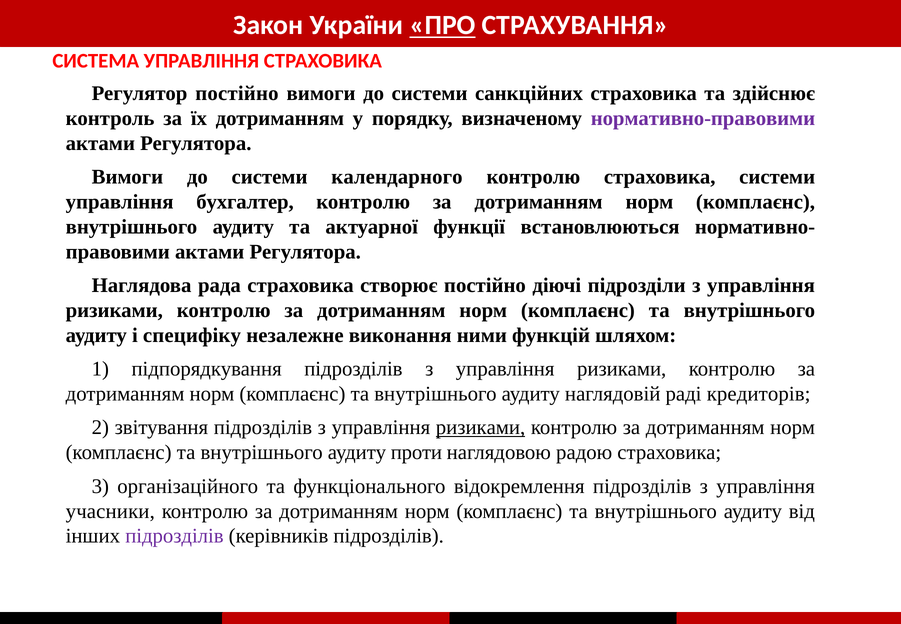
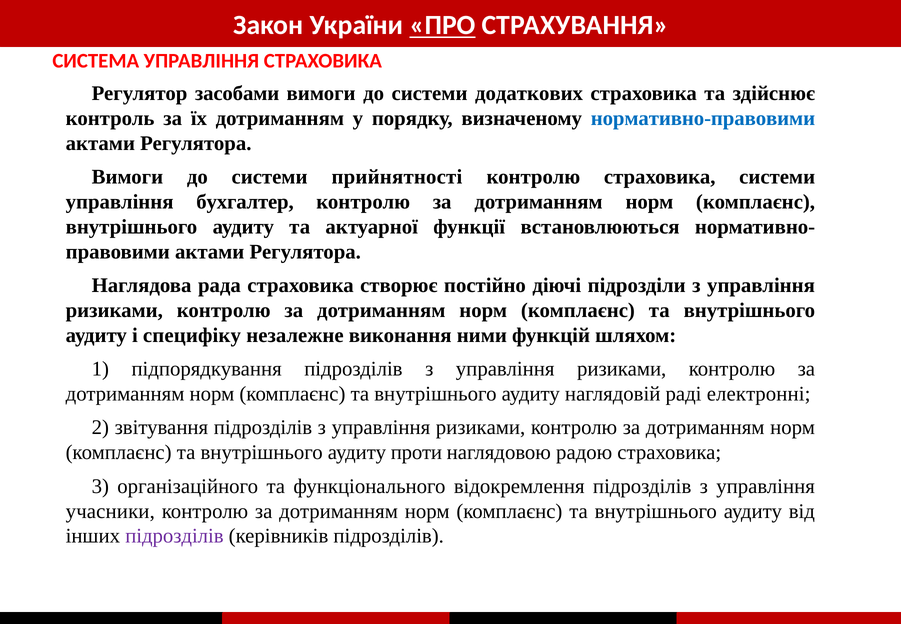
Регулятор постійно: постійно -> засобами (237, 93)
санкційних: санкційних -> додаткових (529, 93)
нормативно-правовими colour: purple -> blue (703, 118)
календарного: календарного -> прийнятності (397, 177)
кредиторів: кредиторів -> електронні (759, 394)
ризиками underline: present -> none (481, 427)
